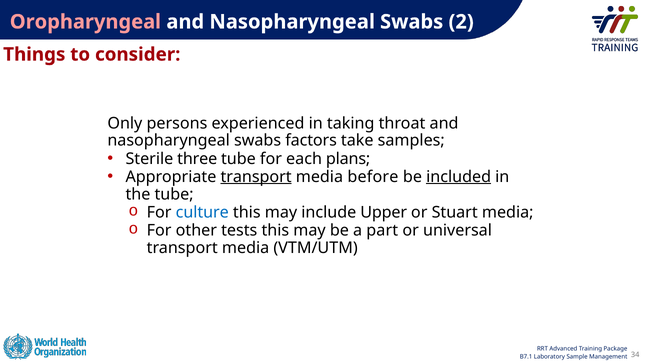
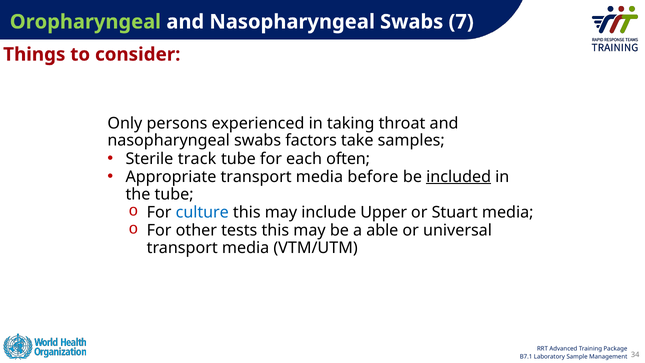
Oropharyngeal colour: pink -> light green (85, 22)
2: 2 -> 7 (461, 22)
three: three -> track (197, 159)
plans: plans -> often (348, 159)
transport underline: present -> none (256, 177)
part: part -> able (382, 230)
